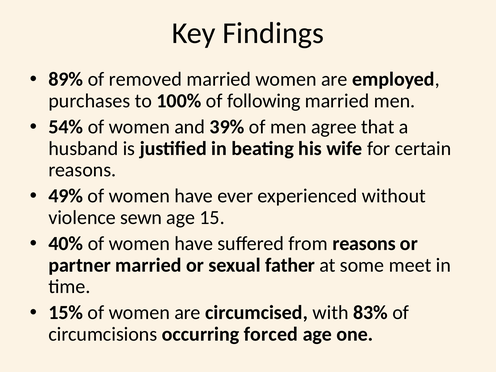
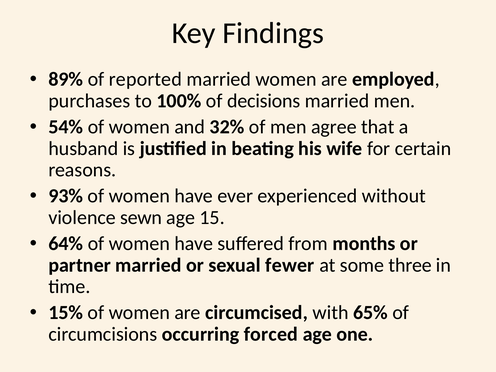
removed: removed -> reported (145, 79)
following: following -> decisions (264, 101)
39%: 39% -> 32% (227, 127)
49%: 49% -> 93% (66, 196)
40%: 40% -> 64% (66, 244)
from reasons: reasons -> months (364, 244)
father: father -> fewer (290, 265)
meet: meet -> three (410, 265)
83%: 83% -> 65% (370, 313)
